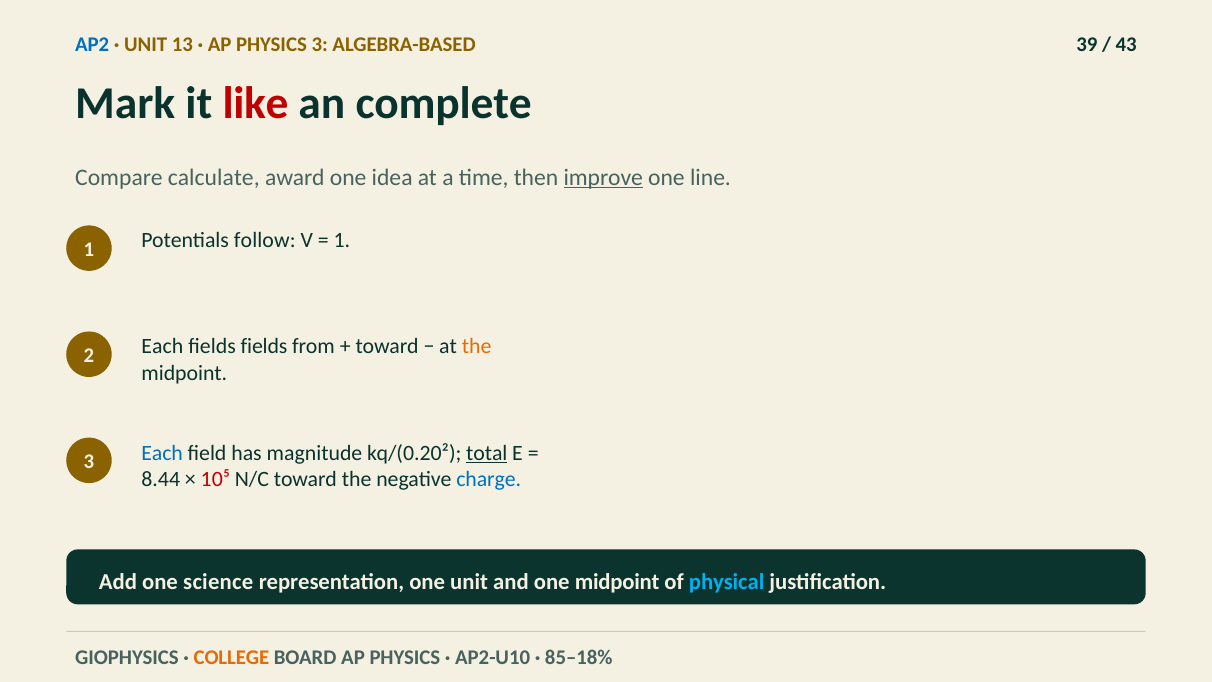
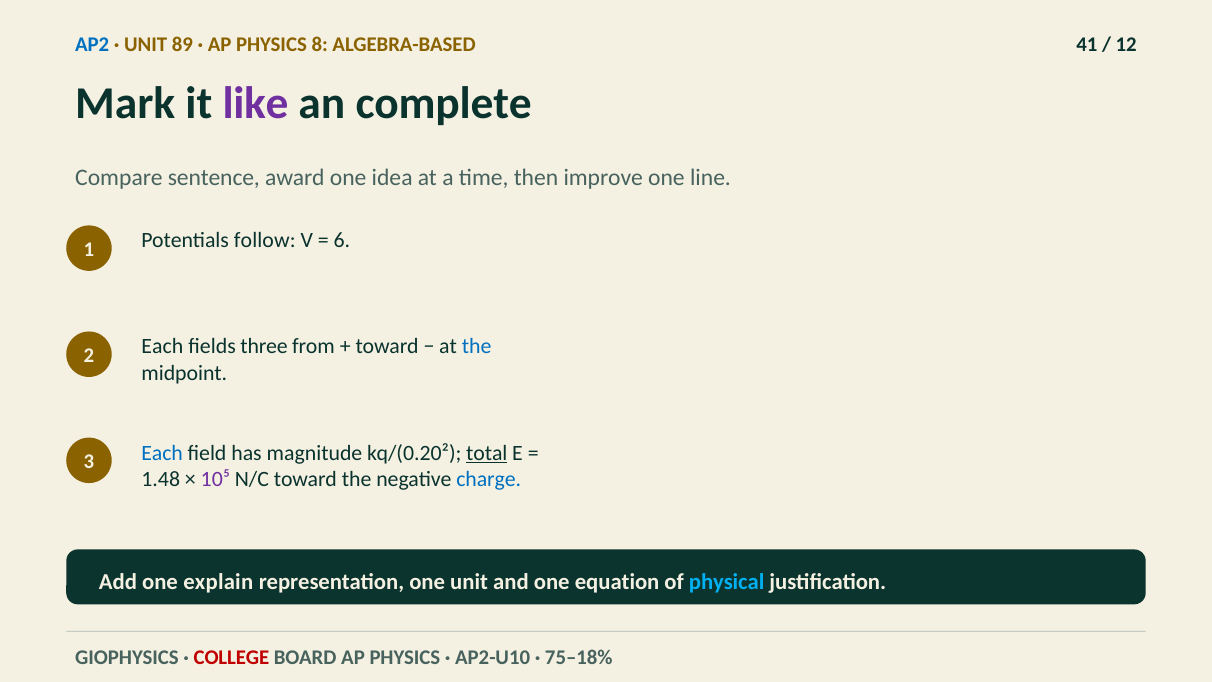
13: 13 -> 89 (182, 45)
PHYSICS 3: 3 -> 8 (320, 45)
39: 39 -> 41 (1087, 45)
43: 43 -> 12 (1126, 45)
like colour: red -> purple (256, 103)
calculate: calculate -> sentence (214, 177)
improve underline: present -> none (603, 177)
1: 1 -> 6 (342, 241)
fields fields: fields -> three (264, 347)
the colour: orange -> blue (477, 347)
8.44: 8.44 -> 1.48 (161, 479)
10⁵ colour: red -> purple (215, 479)
science: science -> explain (218, 582)
one midpoint: midpoint -> equation (617, 582)
COLLEGE colour: orange -> red (231, 658)
85–18%: 85–18% -> 75–18% (579, 658)
